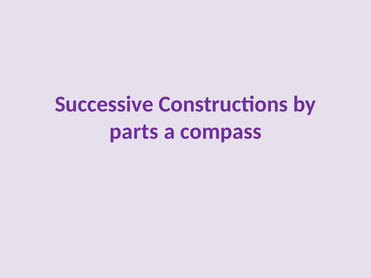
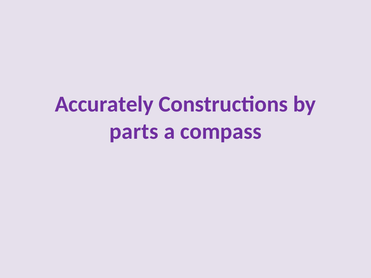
Successive: Successive -> Accurately (104, 104)
